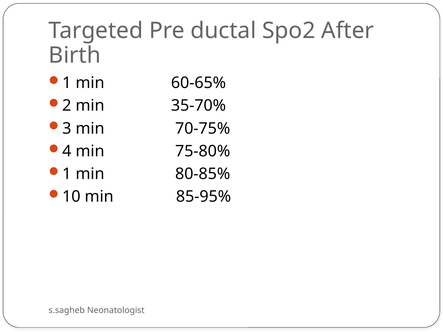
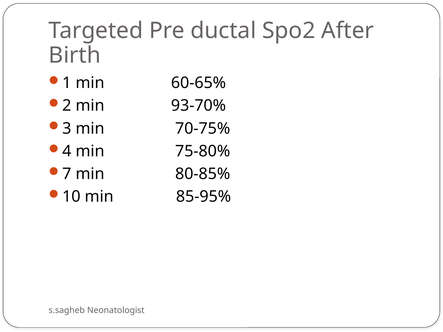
35-70%: 35-70% -> 93-70% (199, 106)
1: 1 -> 7 (67, 174)
